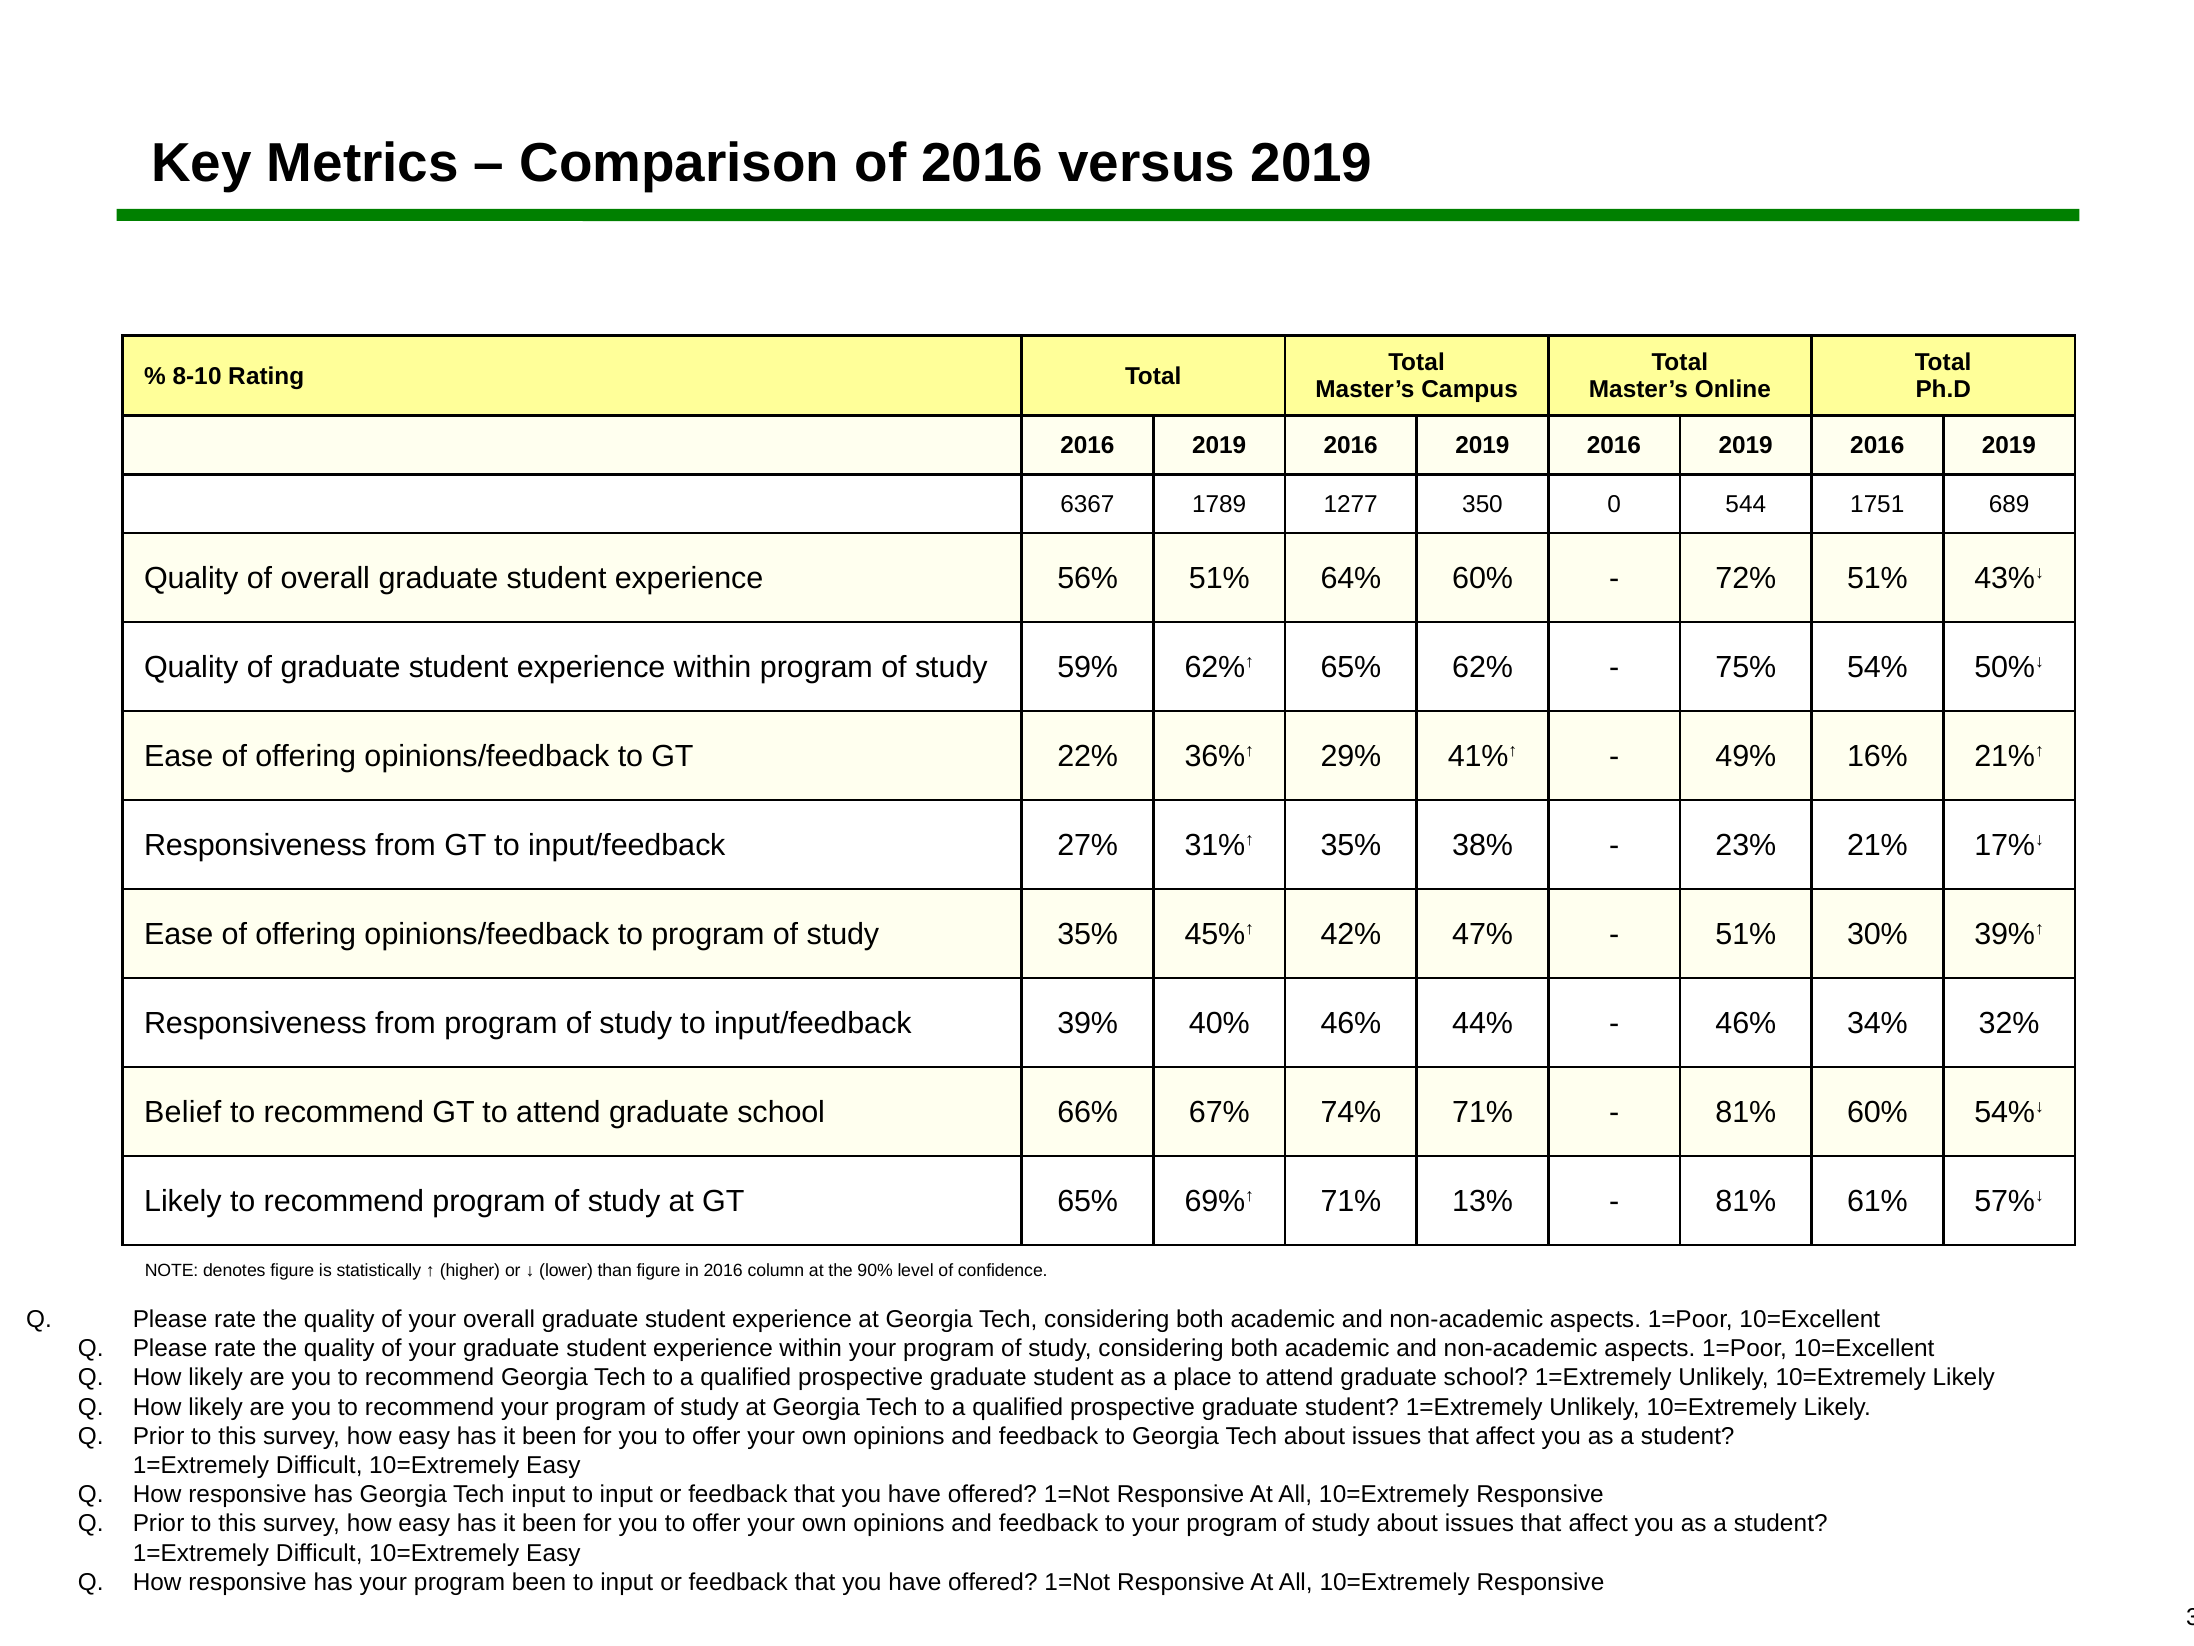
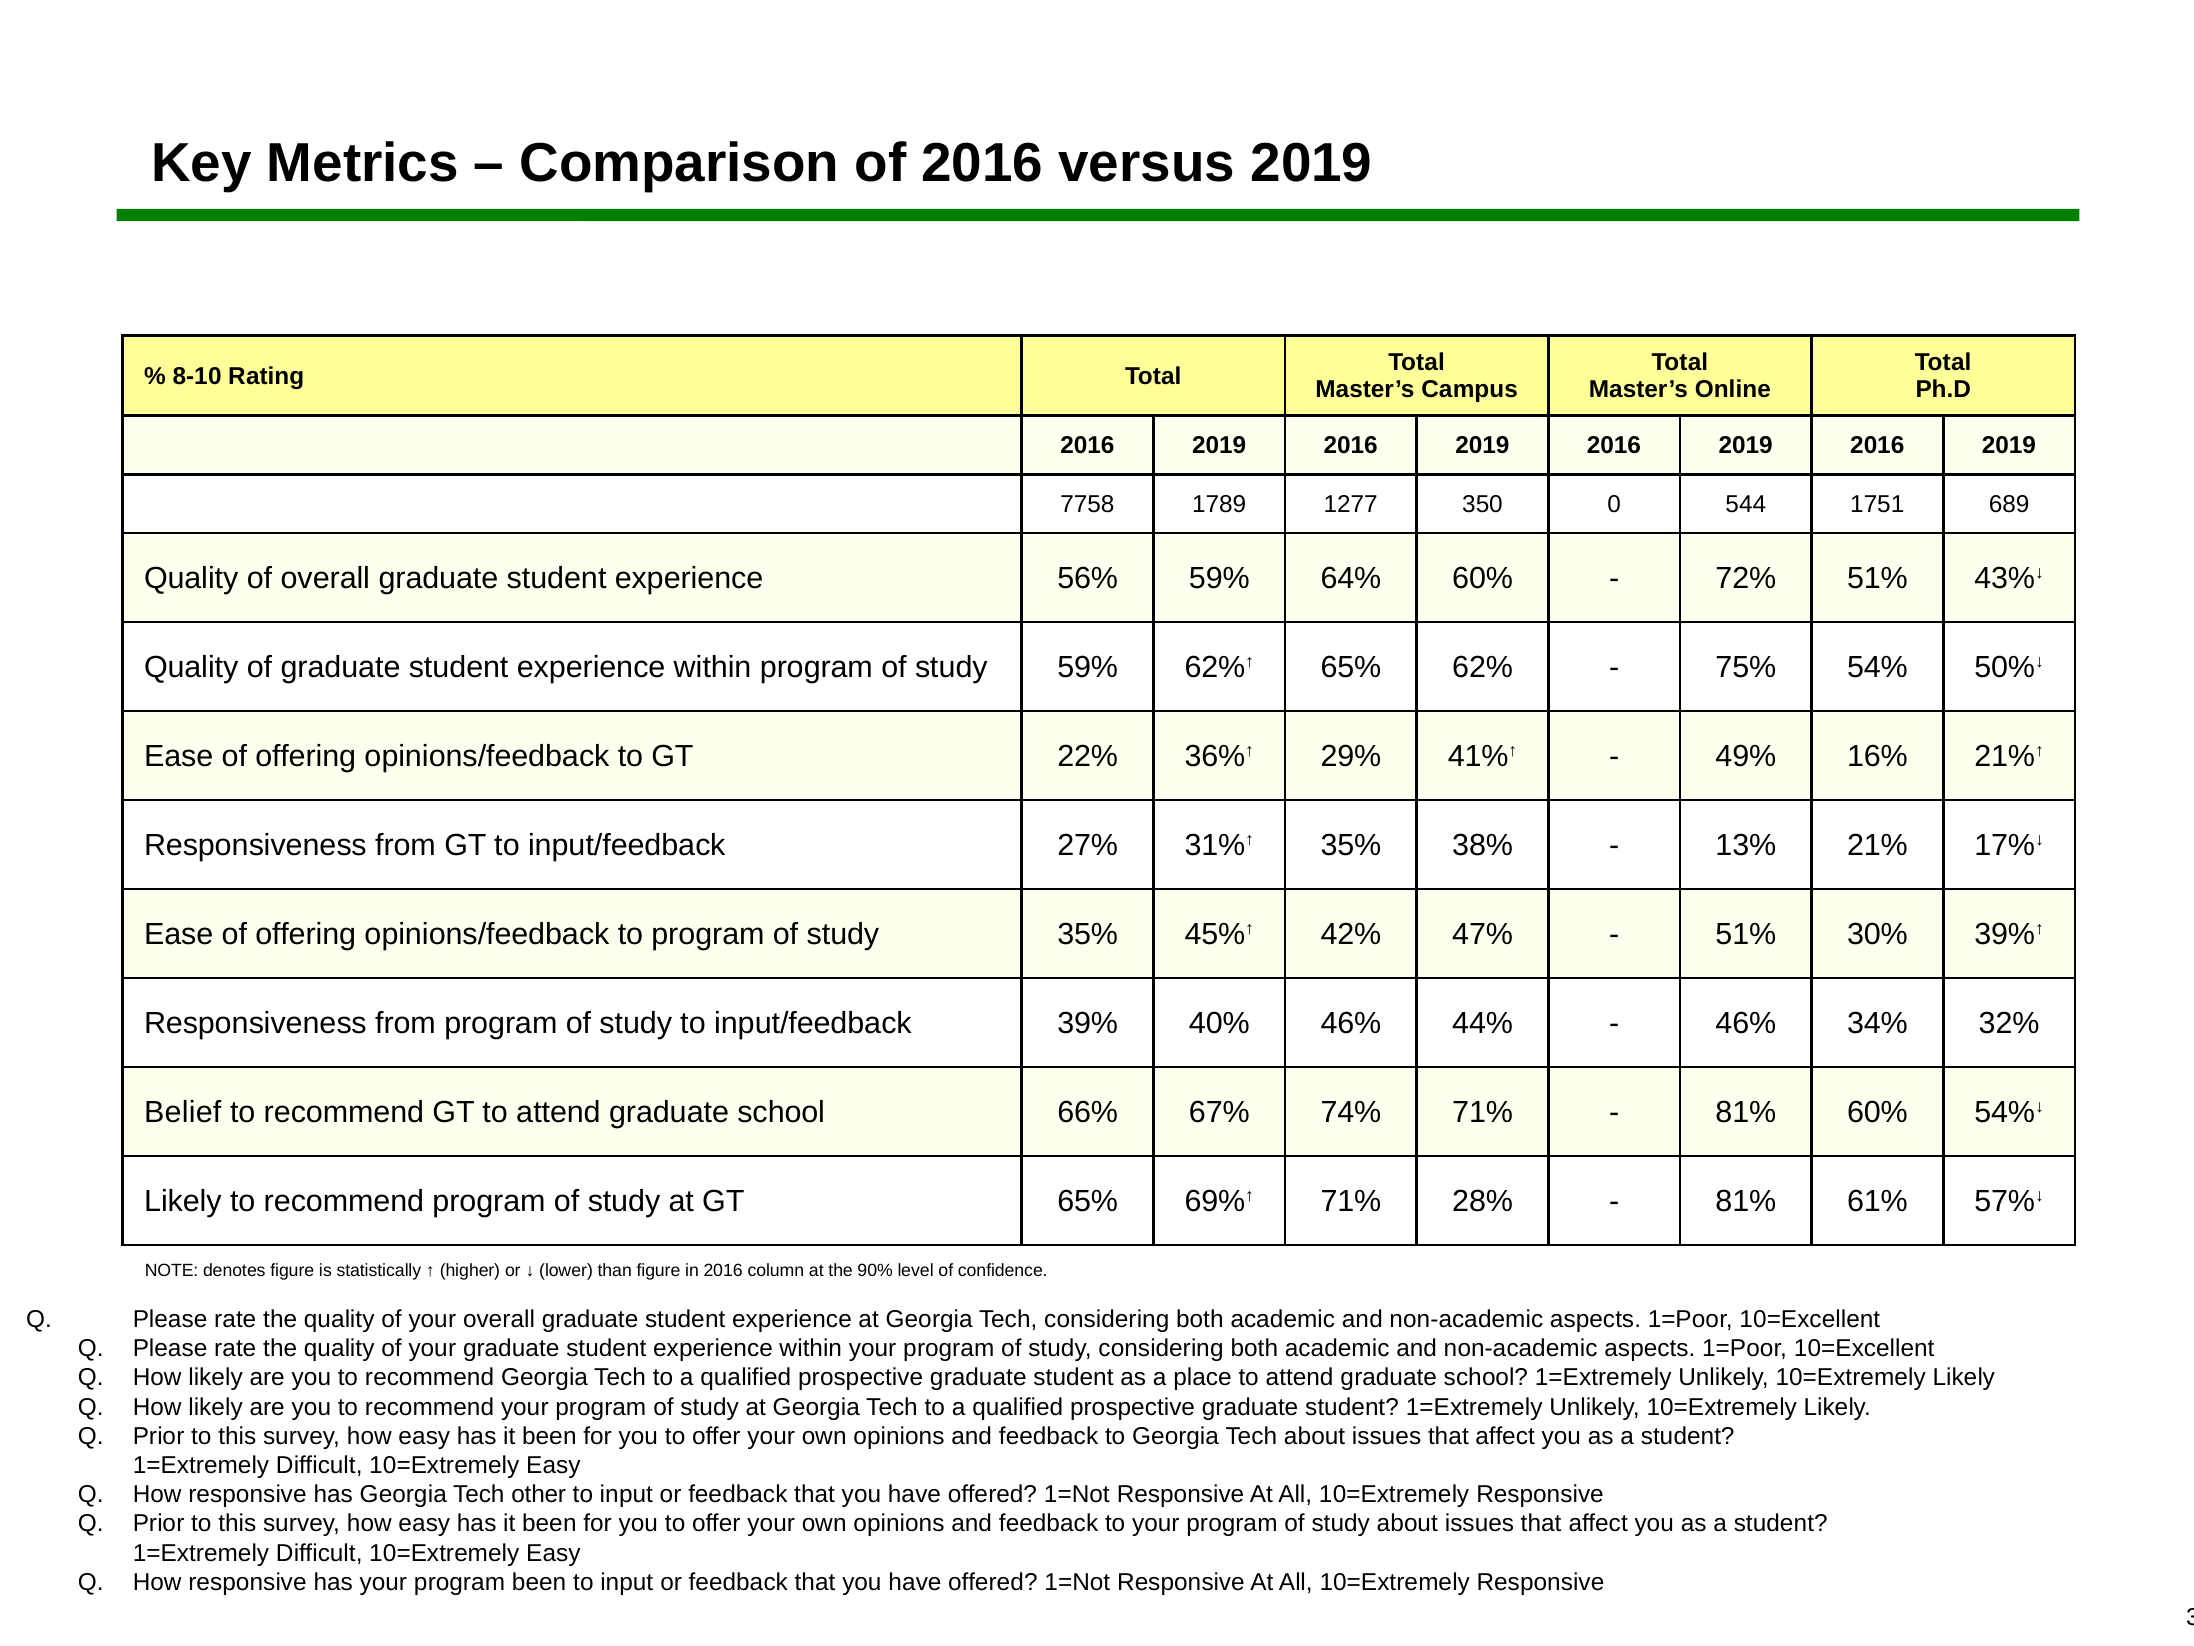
6367: 6367 -> 7758 (1087, 504)
56% 51%: 51% -> 59% (1219, 578)
23%: 23% -> 13% (1746, 845)
13%: 13% -> 28% (1483, 1201)
Tech input: input -> other (539, 1494)
